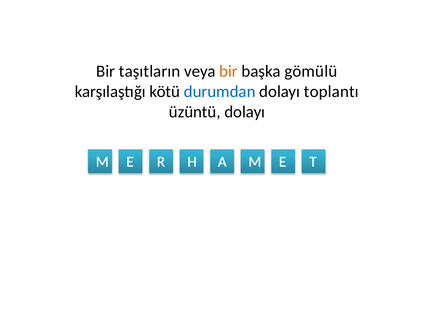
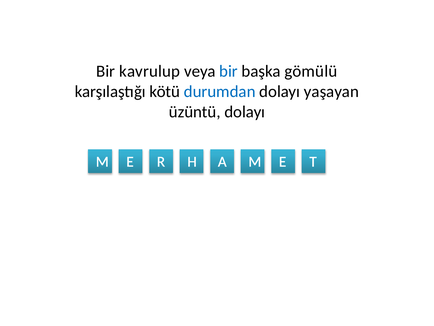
taşıtların: taşıtların -> kavrulup (150, 71)
bir colour: orange -> blue (229, 71)
toplantı: toplantı -> yaşayan (331, 91)
